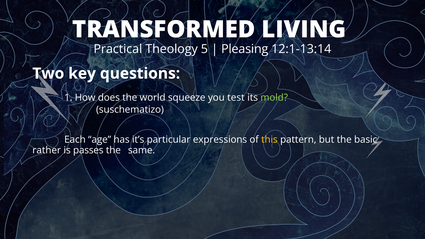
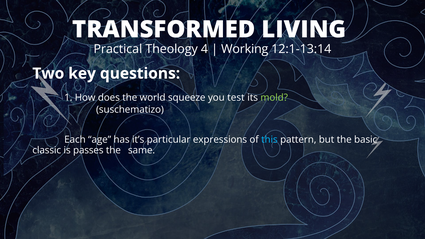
5: 5 -> 4 (204, 49)
Pleasing: Pleasing -> Working (245, 49)
this colour: yellow -> light blue (269, 140)
rather: rather -> classic (47, 150)
